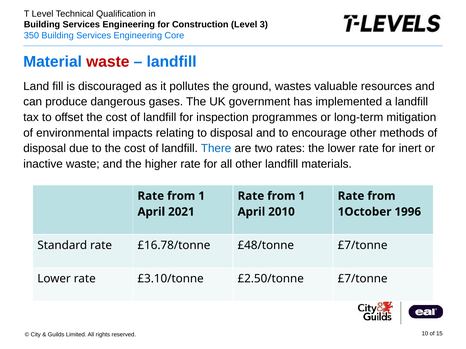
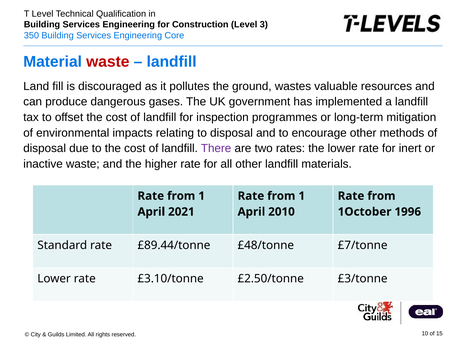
There colour: blue -> purple (216, 149)
£16.78/tonne: £16.78/tonne -> £89.44/tonne (174, 246)
£2.50/tonne £7/tonne: £7/tonne -> £3/tonne (363, 279)
